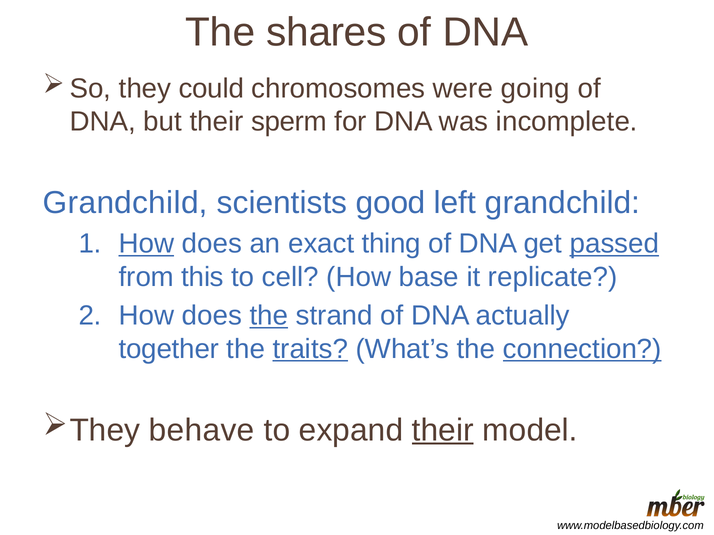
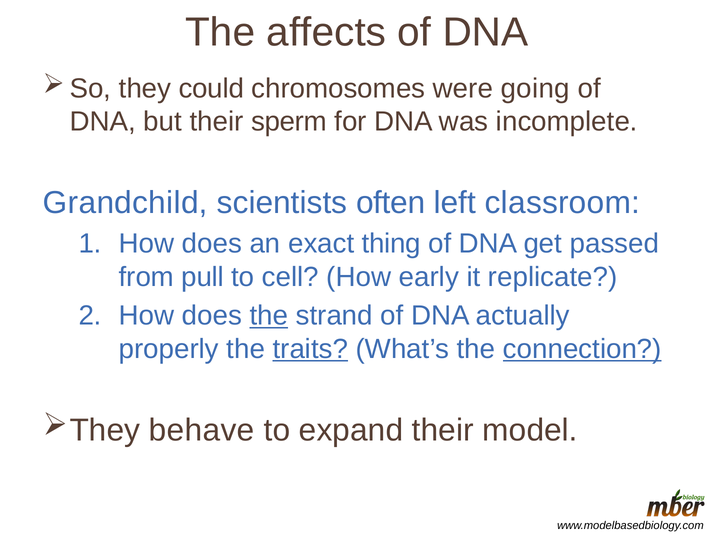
shares: shares -> affects (326, 32)
good: good -> often (391, 203)
left grandchild: grandchild -> classroom (562, 203)
How underline: present -> none (146, 244)
passed underline: present -> none (614, 244)
this: this -> pull (203, 277)
base: base -> early (429, 277)
together: together -> properly (169, 349)
their underline: present -> none (443, 430)
